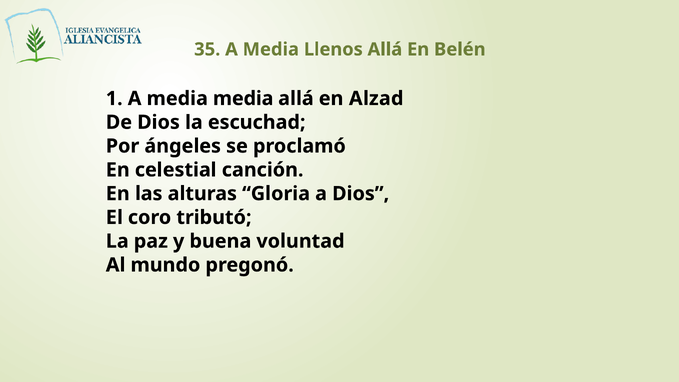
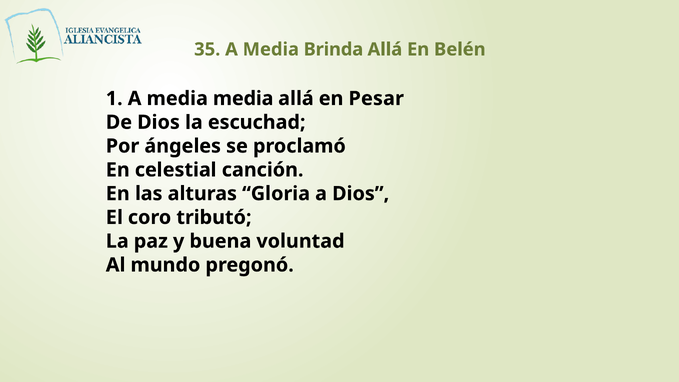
Llenos: Llenos -> Brinda (333, 49)
Alzad: Alzad -> Pesar (376, 99)
